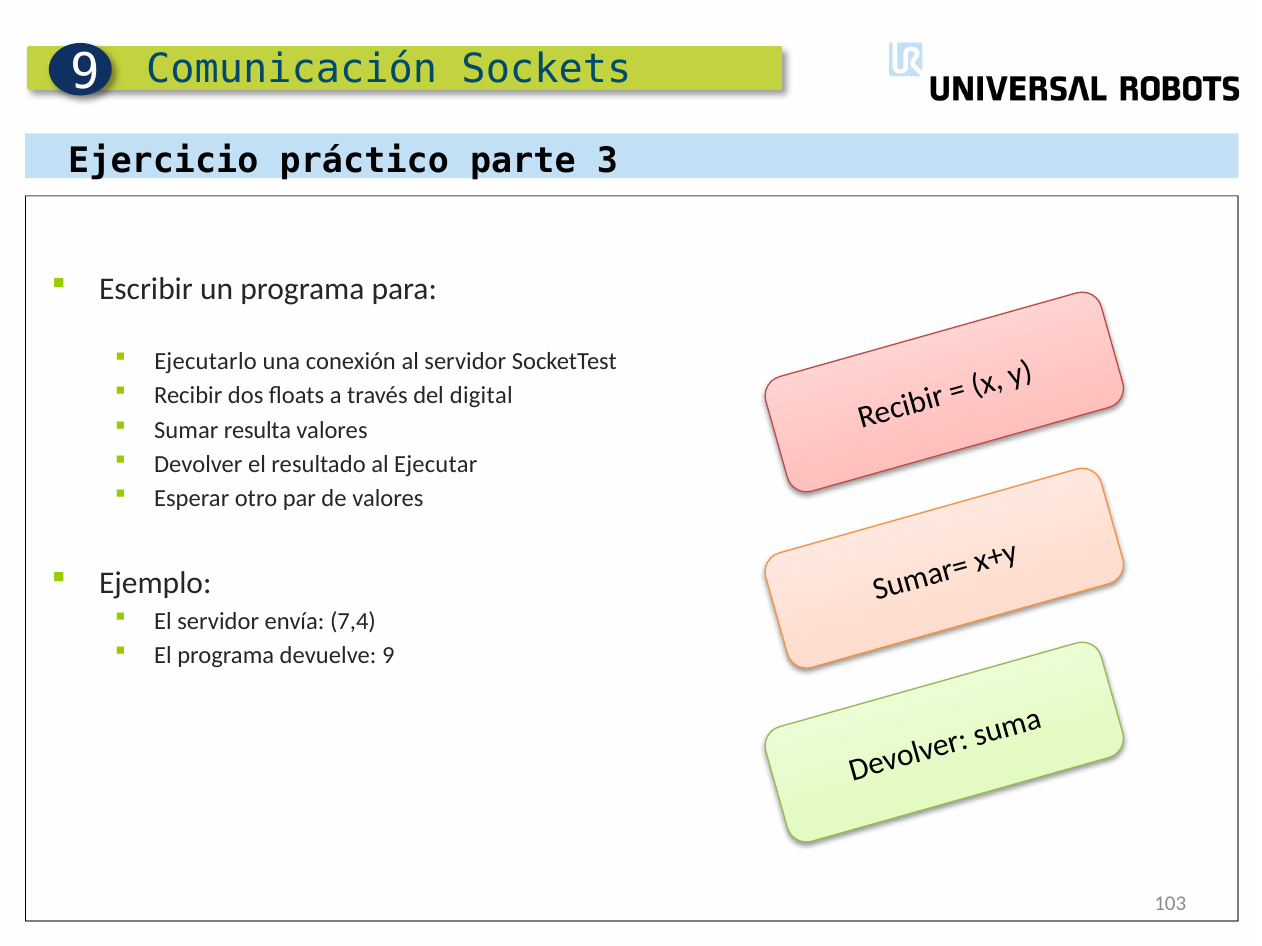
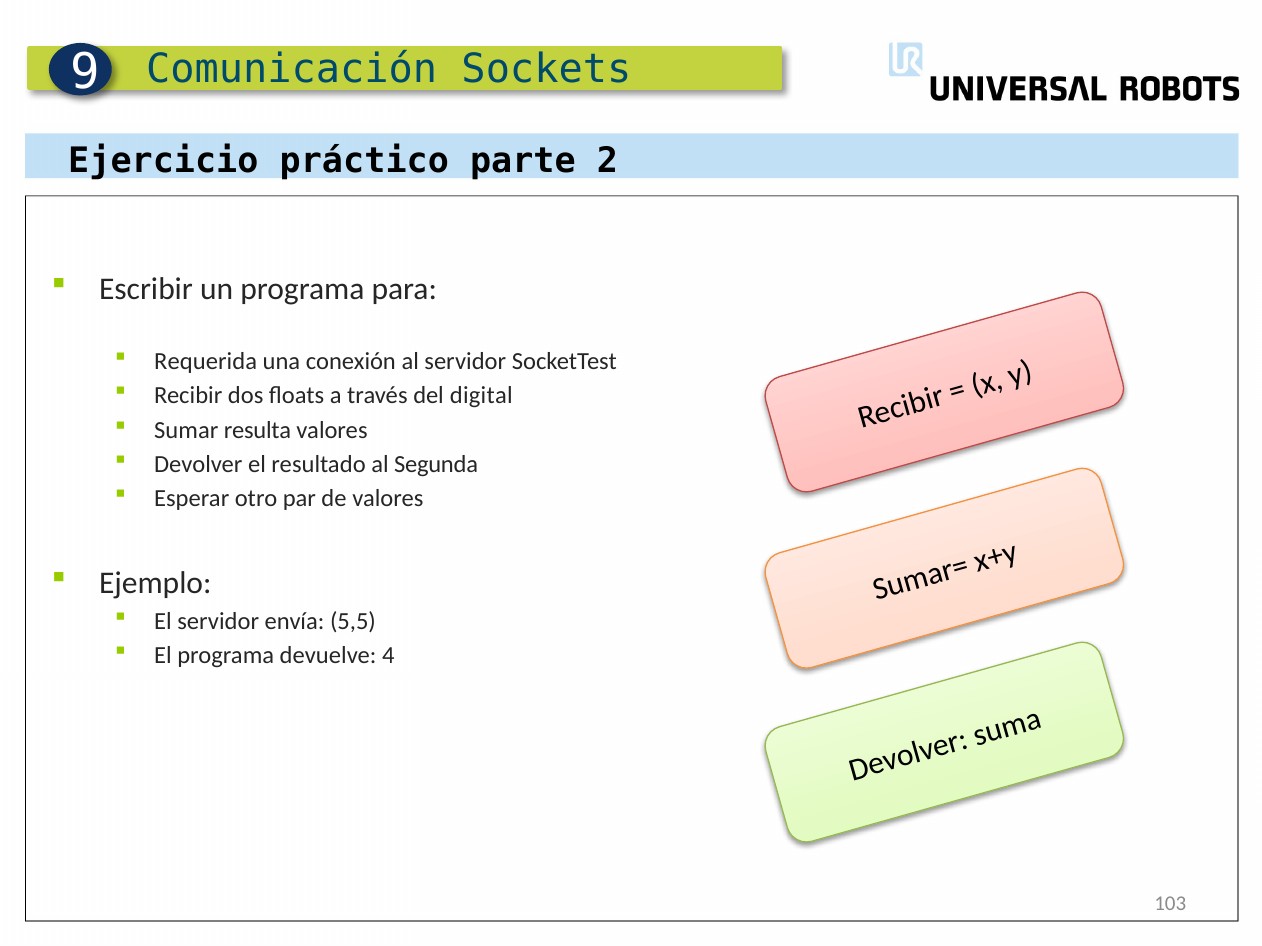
3: 3 -> 2 (608, 161)
Ejecutarlo: Ejecutarlo -> Requerida (206, 362)
Ejecutar: Ejecutar -> Segunda (436, 465)
7,4: 7,4 -> 5,5 (353, 622)
devuelve 9: 9 -> 4 (388, 656)
